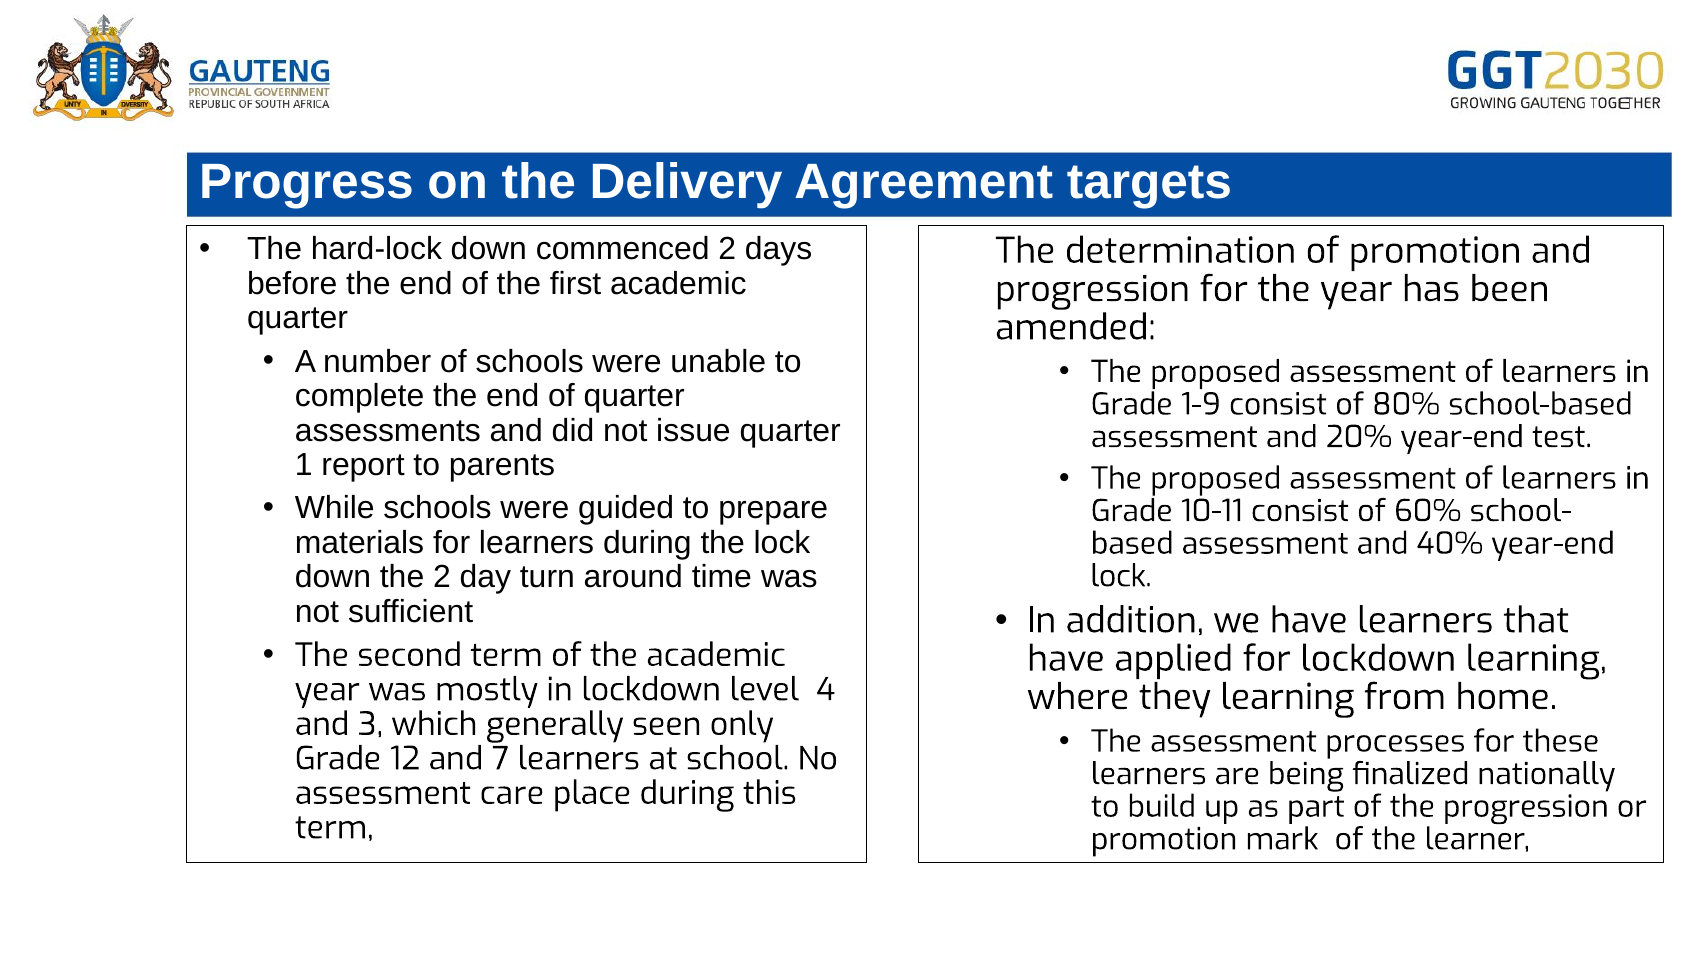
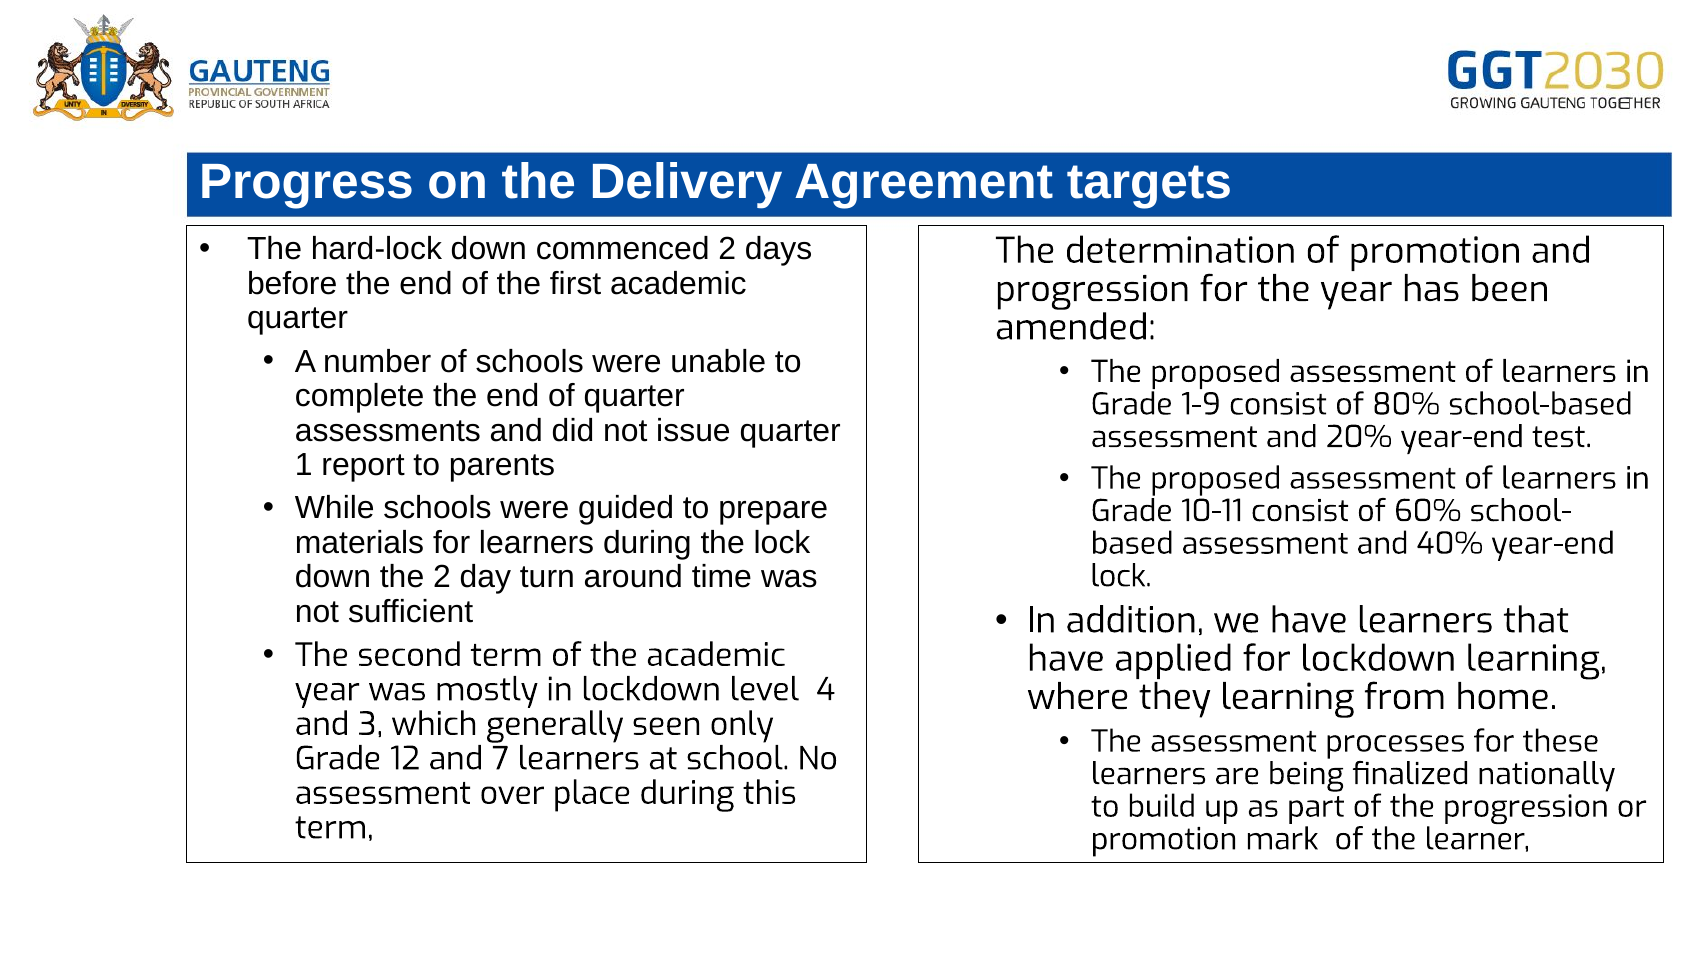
care: care -> over (512, 793)
